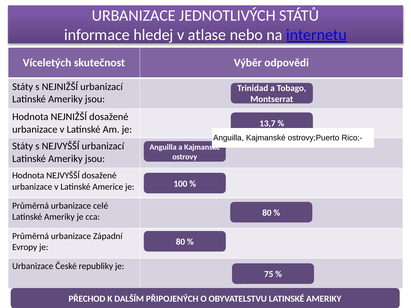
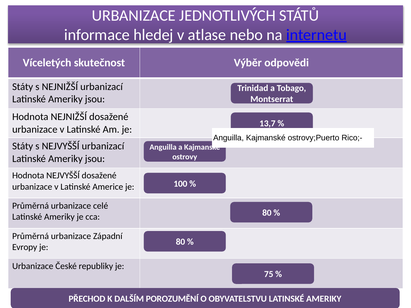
PŘIPOJENÝCH: PŘIPOJENÝCH -> POROZUMĚNÍ (172, 299)
